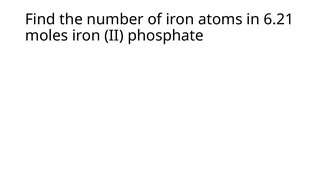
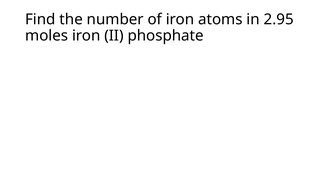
6.21: 6.21 -> 2.95 (279, 20)
